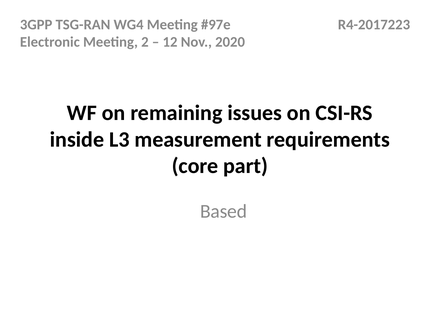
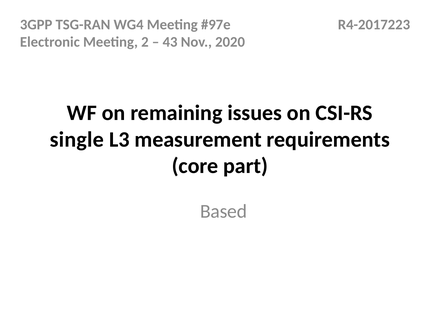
12: 12 -> 43 (170, 42)
inside: inside -> single (77, 139)
